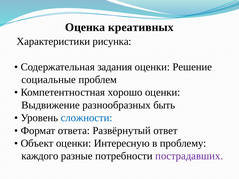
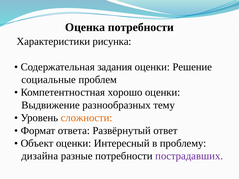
Оценка креативных: креативных -> потребности (141, 27)
быть: быть -> тему (164, 105)
сложности colour: blue -> orange (87, 118)
Интересную: Интересную -> Интересный (122, 143)
каждого: каждого -> дизайна (40, 156)
